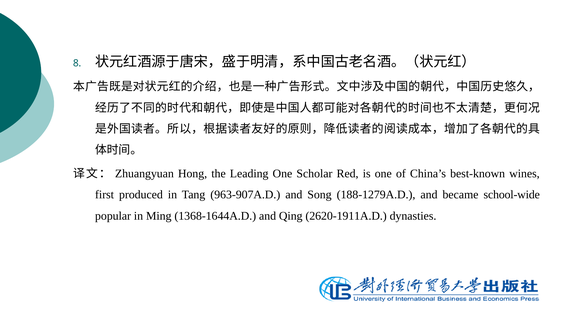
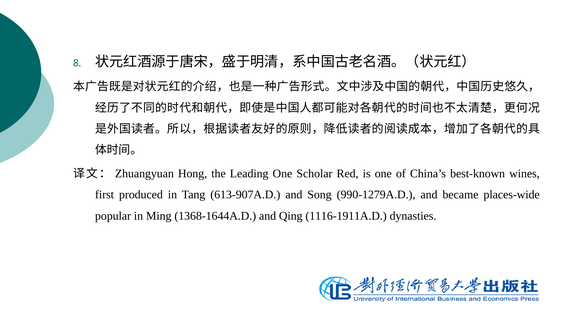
963-907A.D: 963-907A.D -> 613-907A.D (245, 195)
188-1279A.D: 188-1279A.D -> 990-1279A.D (376, 195)
school-wide: school-wide -> places-wide (512, 195)
2620-1911A.D: 2620-1911A.D -> 1116-1911A.D (346, 216)
